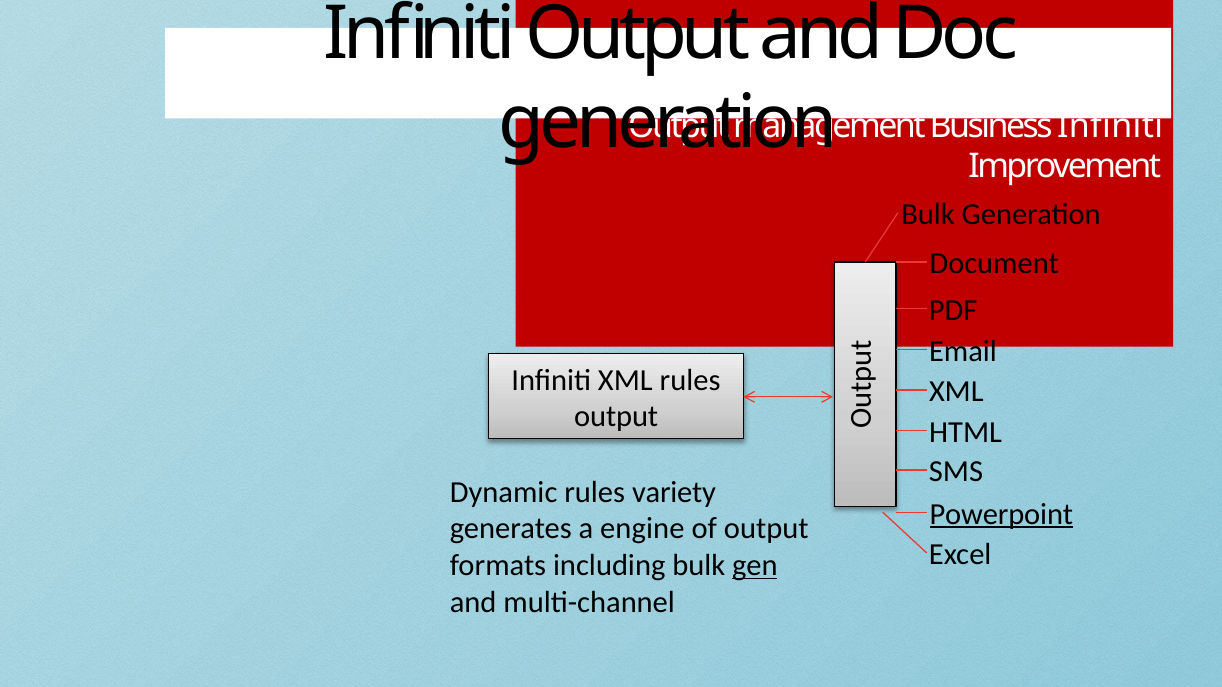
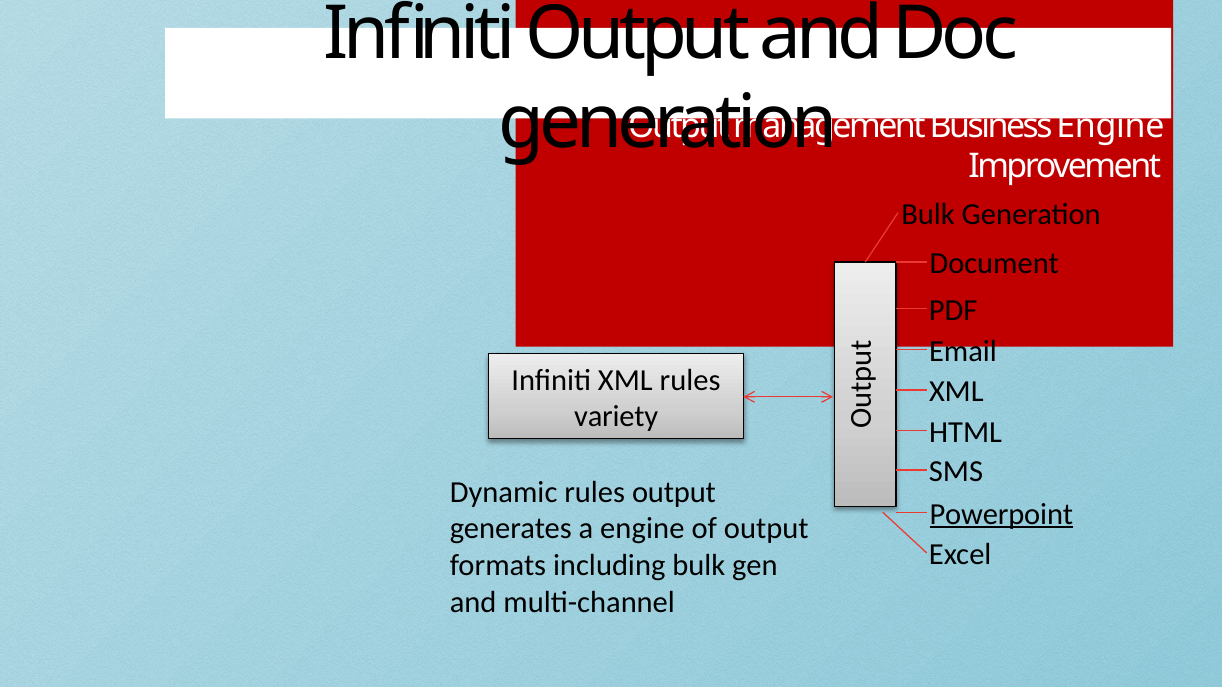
Business Infiniti: Infiniti -> Engine (1110, 126)
output: output -> variety (616, 417)
rules variety: variety -> output (674, 492)
gen underline: present -> none (755, 566)
